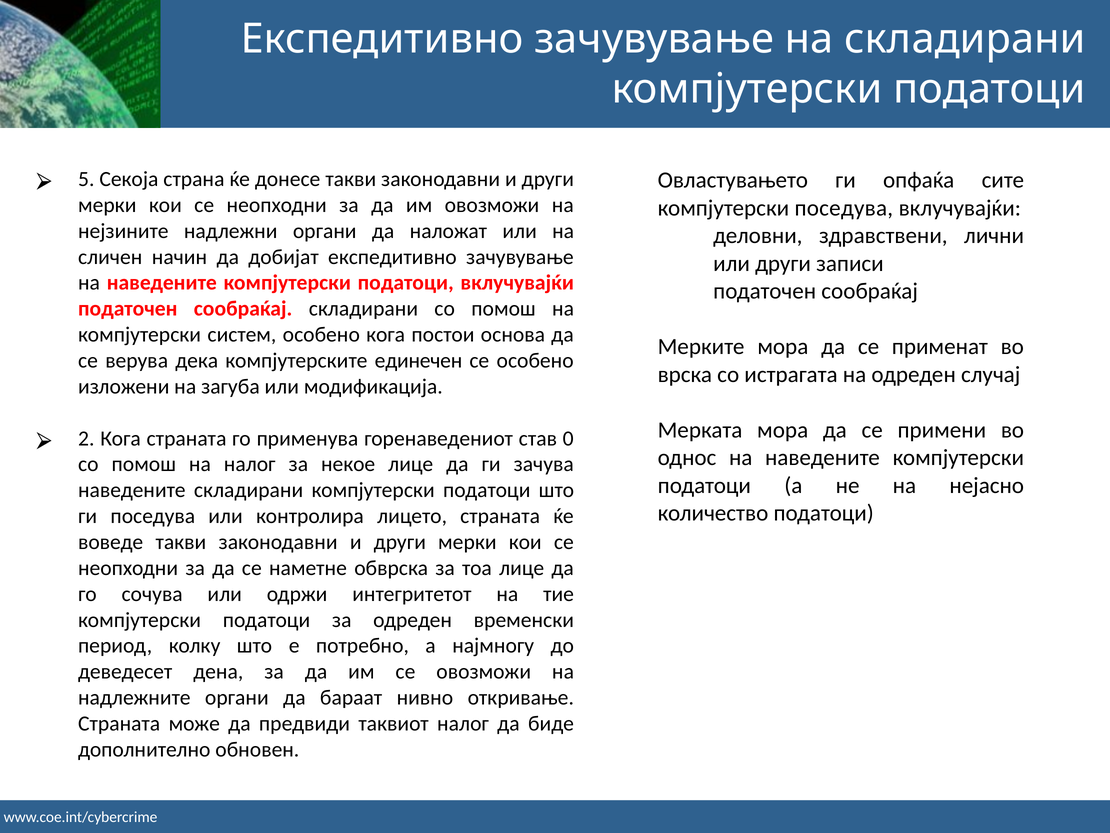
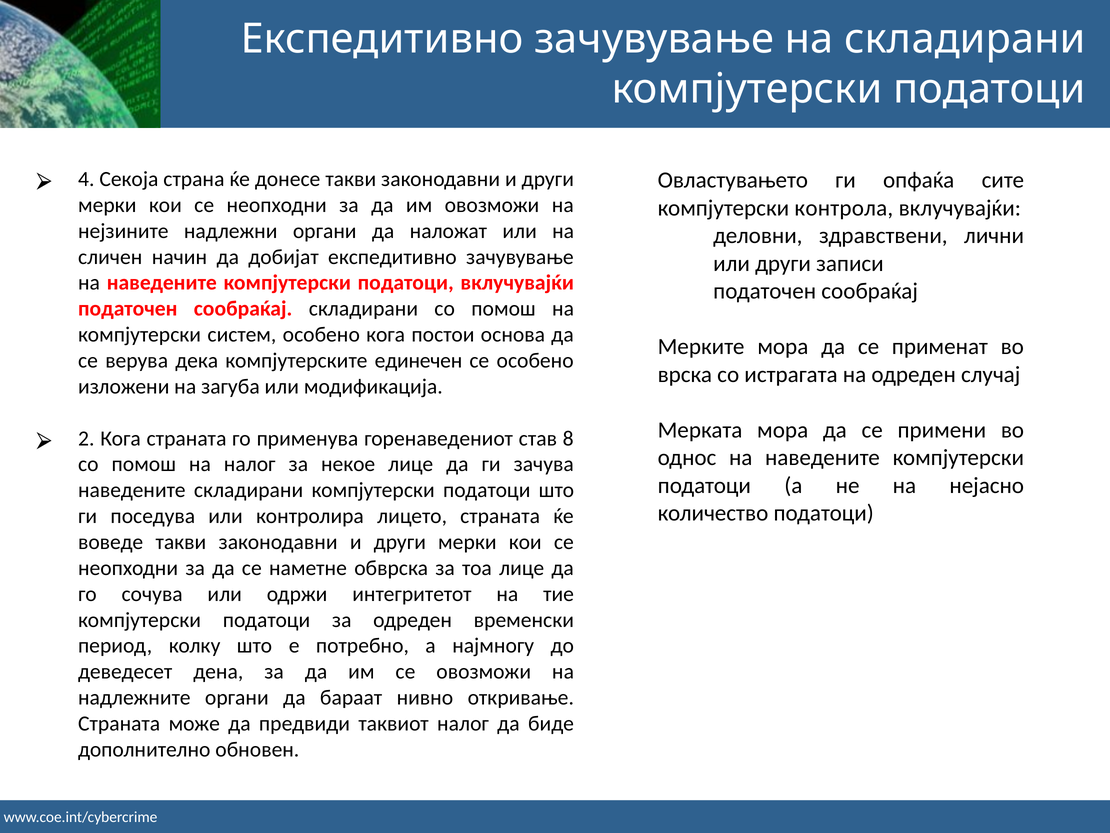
5: 5 -> 4 (86, 179)
компјутерски поседува: поседува -> контрола (844, 208)
0: 0 -> 8 (568, 438)
